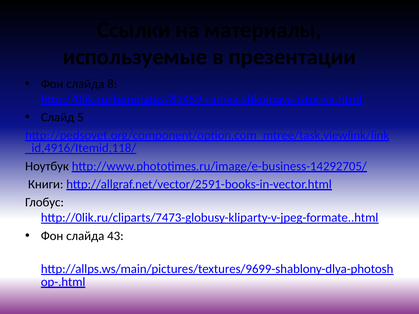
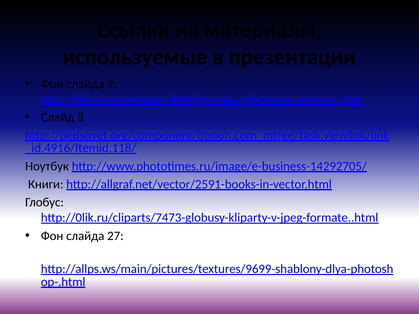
8: 8 -> 9 (112, 84)
5: 5 -> 8 (80, 117)
43: 43 -> 27 (115, 236)
